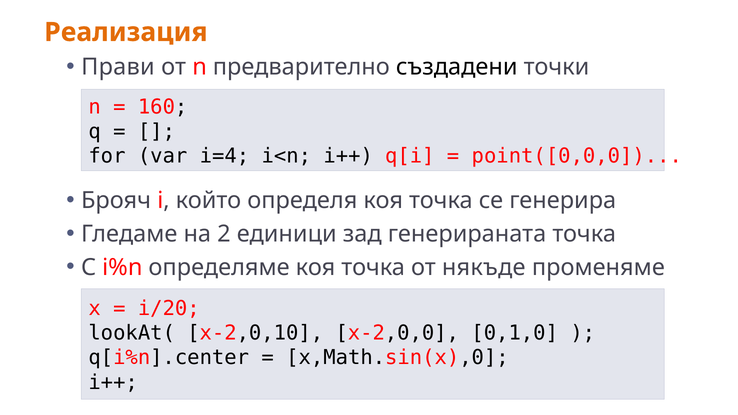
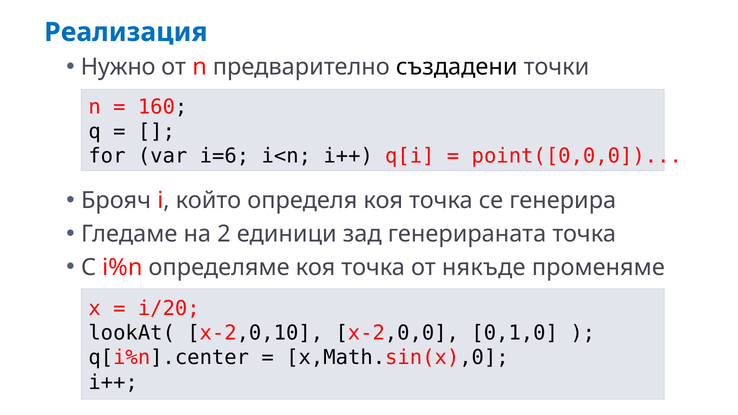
Реализация colour: orange -> blue (126, 32)
Прави: Прави -> Нужно (118, 67)
i=4: i=4 -> i=6 (224, 156)
